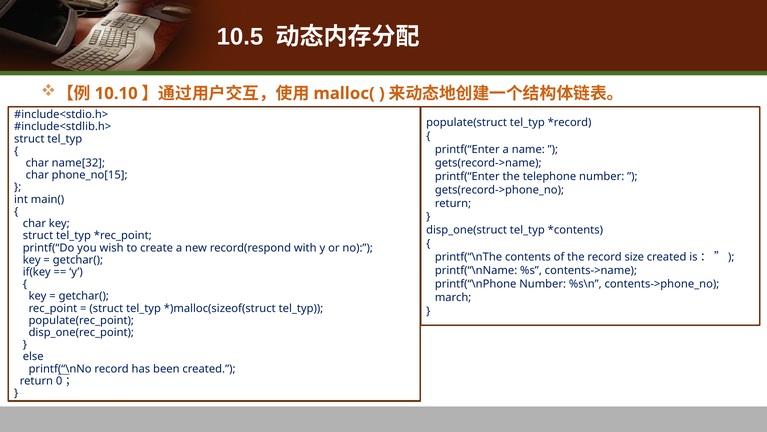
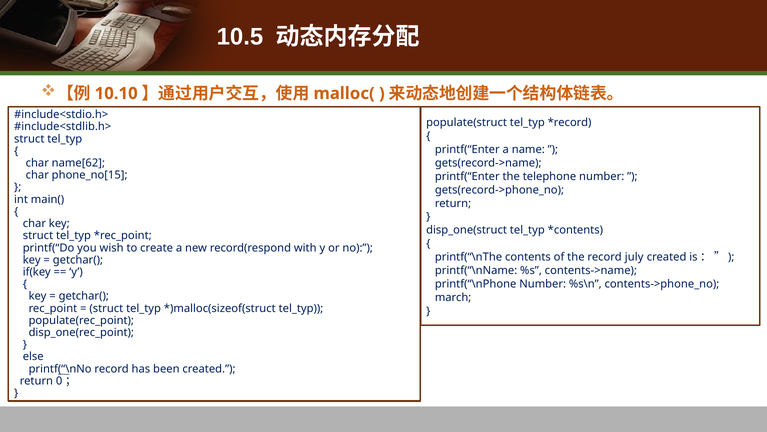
name[32: name[32 -> name[62 (78, 163)
size: size -> july (634, 257)
